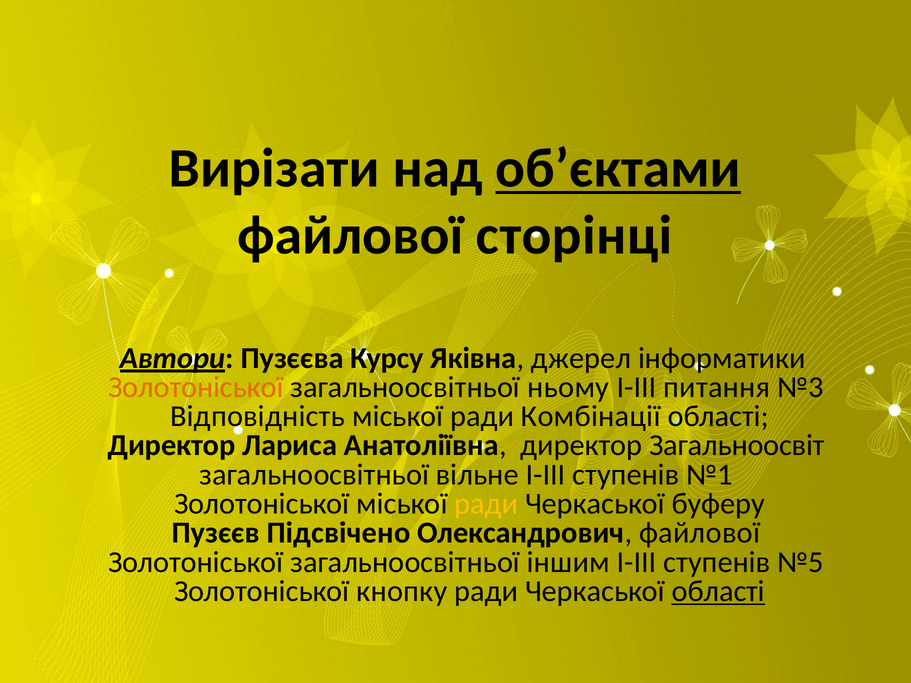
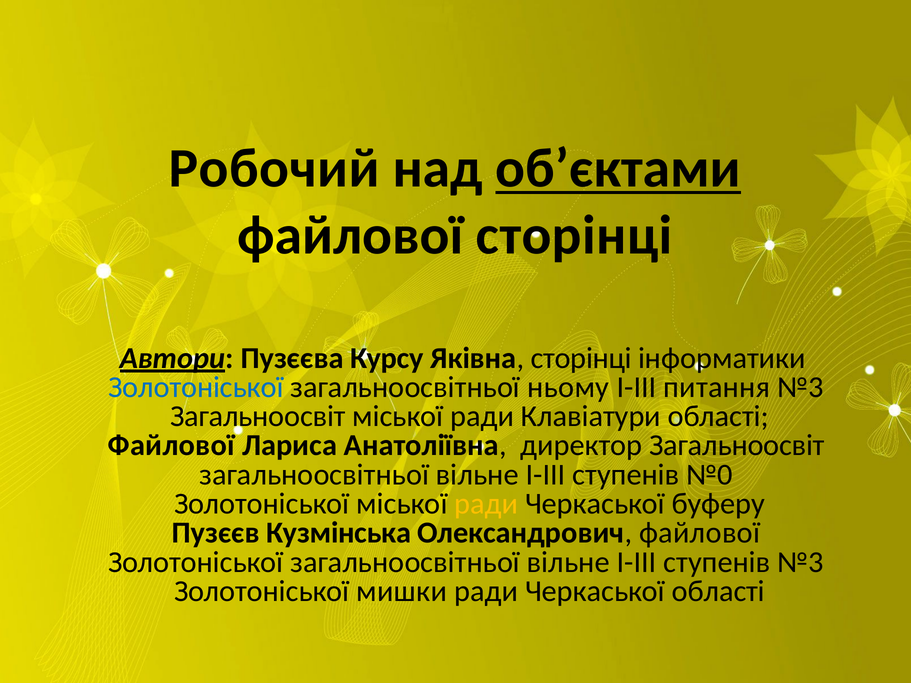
Вирізати: Вирізати -> Робочий (274, 169)
Яківна джерел: джерел -> сторінці (581, 358)
Золотоніської colour: orange -> blue (196, 387)
Відповідність: Відповідність -> Загальноосвіт (258, 416)
Комбінації: Комбінації -> Клавіатури (591, 416)
Директор: Директор -> Файлової (171, 446)
№1: №1 -> №0 (709, 475)
Підсвічено: Підсвічено -> Кузмінська (339, 533)
Золотоніської загальноосвітньої іншим: іншим -> вільне (568, 562)
ступенів №5: №5 -> №3 (800, 562)
кнопку: кнопку -> мишки (402, 591)
області underline: present -> none (718, 591)
